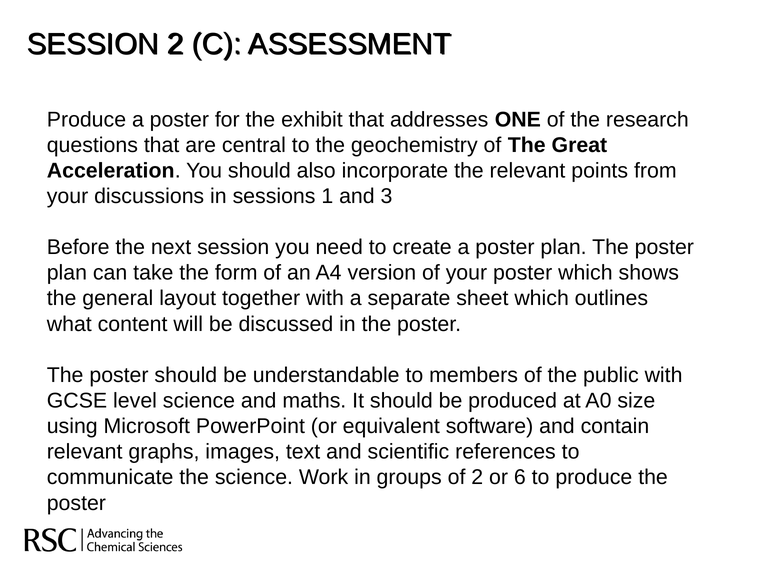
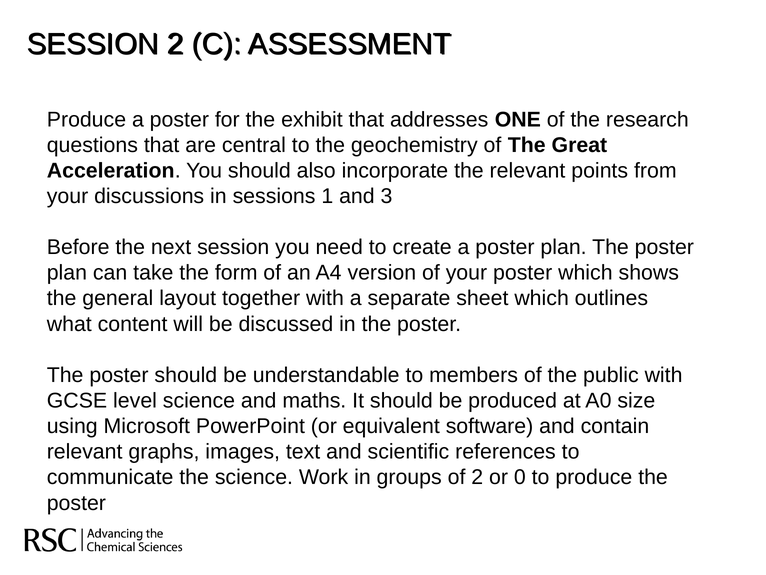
6: 6 -> 0 (520, 477)
